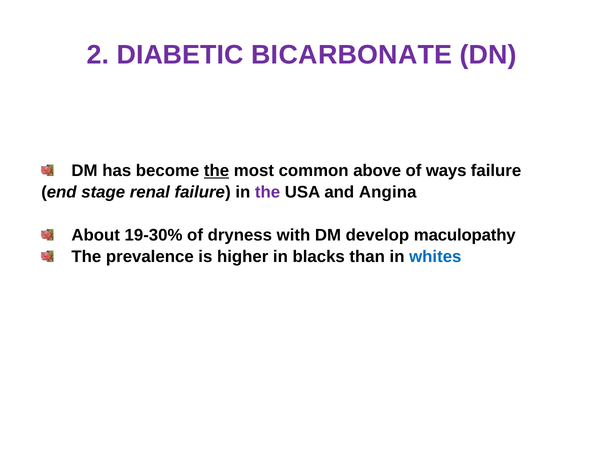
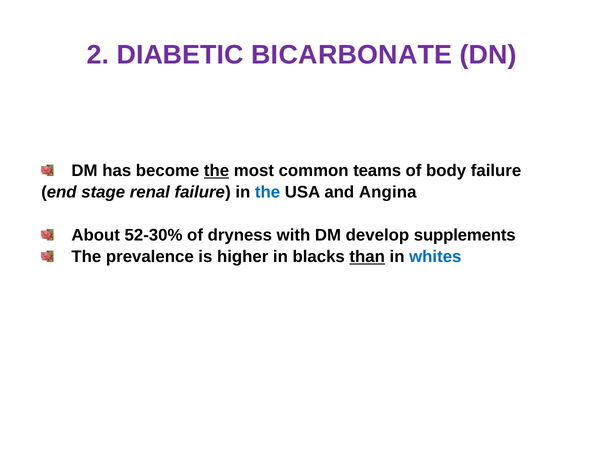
above: above -> teams (377, 171)
ways: ways -> body (446, 171)
the colour: purple -> blue (268, 192)
19-30%: 19-30% -> 52-30% (154, 235)
maculopathy: maculopathy -> supplements (465, 235)
than underline: none -> present (367, 257)
